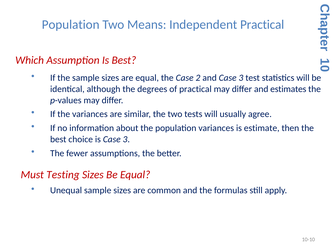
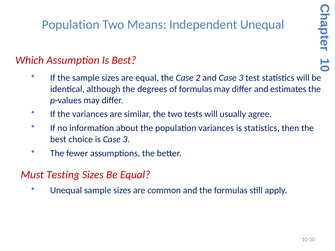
Independent Practical: Practical -> Unequal (262, 25)
of practical: practical -> formulas (195, 89)
is estimate: estimate -> statistics (262, 128)
